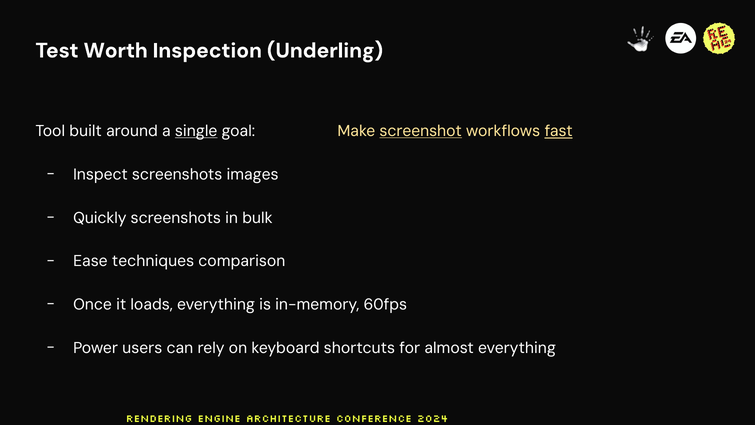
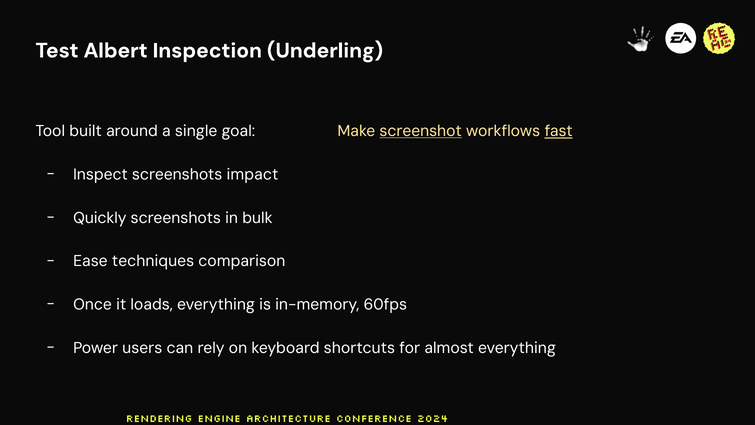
Worth: Worth -> Albert (116, 51)
single underline: present -> none (196, 131)
images: images -> impact (252, 174)
